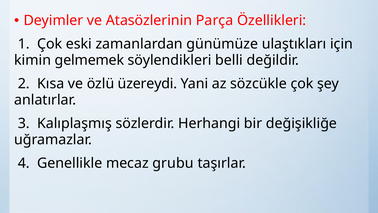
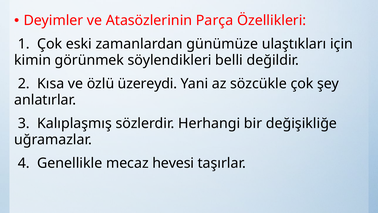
gelmemek: gelmemek -> görünmek (89, 60)
grubu: grubu -> hevesi (173, 163)
